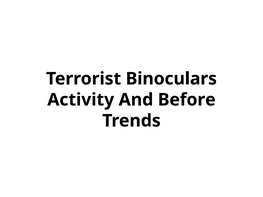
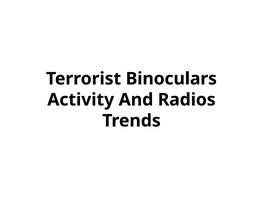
Before: Before -> Radios (187, 100)
